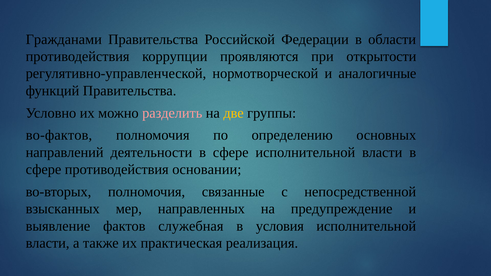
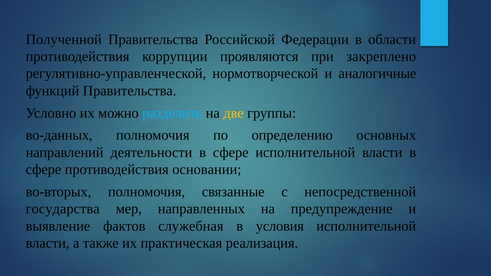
Гражданами: Гражданами -> Полученной (64, 39)
открытости: открытости -> закреплено (381, 56)
разделить colour: pink -> light blue (172, 113)
во-фактов: во-фактов -> во-данных (59, 135)
взысканных: взысканных -> государства (63, 209)
